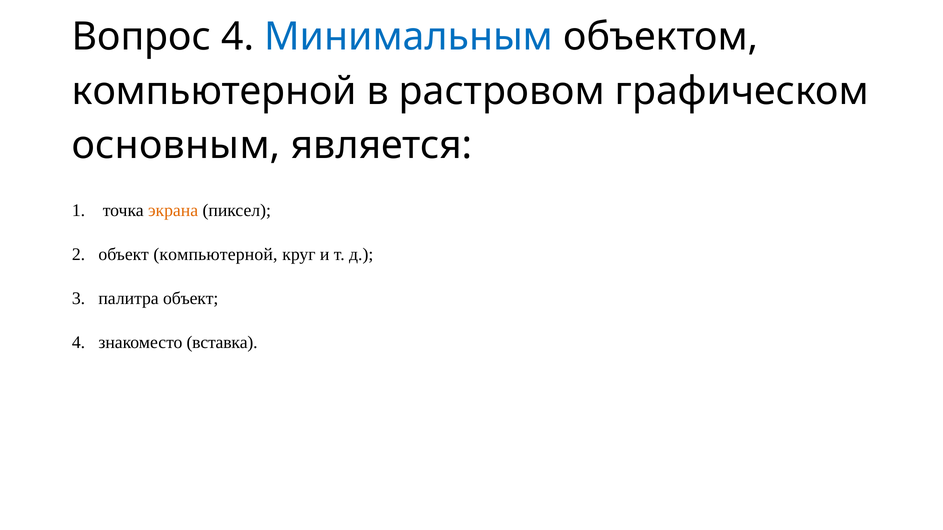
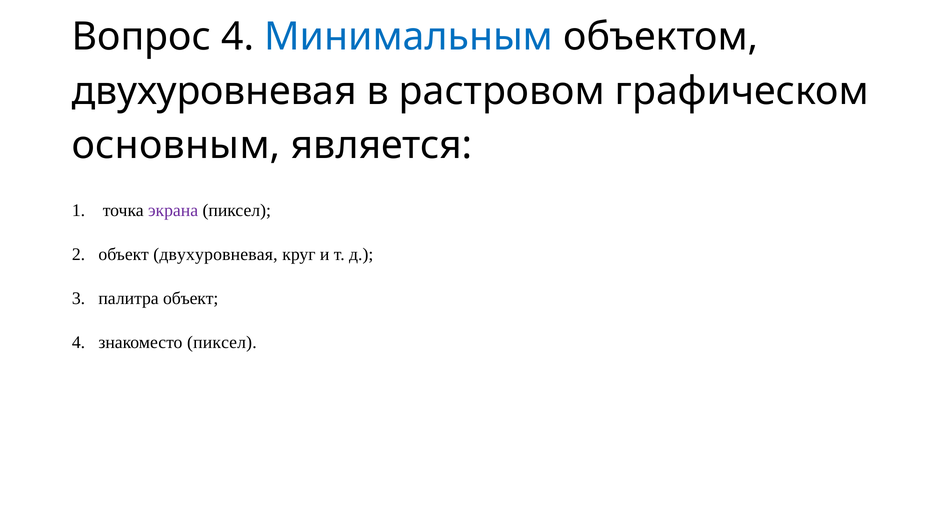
компьютерной: компьютерной -> двухуровневая (214, 91)
экрана colour: orange -> purple (173, 211)
объект компьютерной: компьютерной -> двухуровневая (215, 255)
знакоместо вставка: вставка -> пиксел (222, 343)
